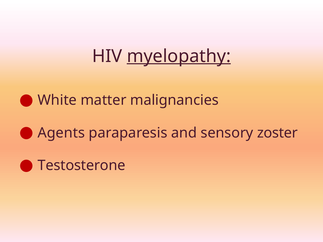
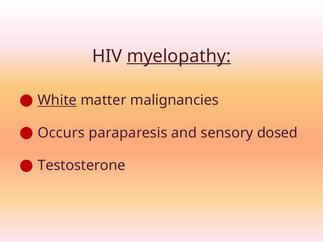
White underline: none -> present (57, 100)
Agents: Agents -> Occurs (61, 133)
zoster: zoster -> dosed (277, 133)
